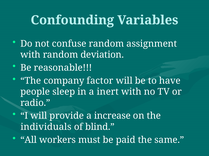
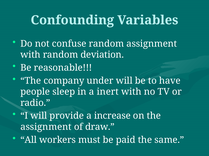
factor: factor -> under (100, 81)
individuals: individuals -> assignment (46, 127)
blind: blind -> draw (100, 127)
